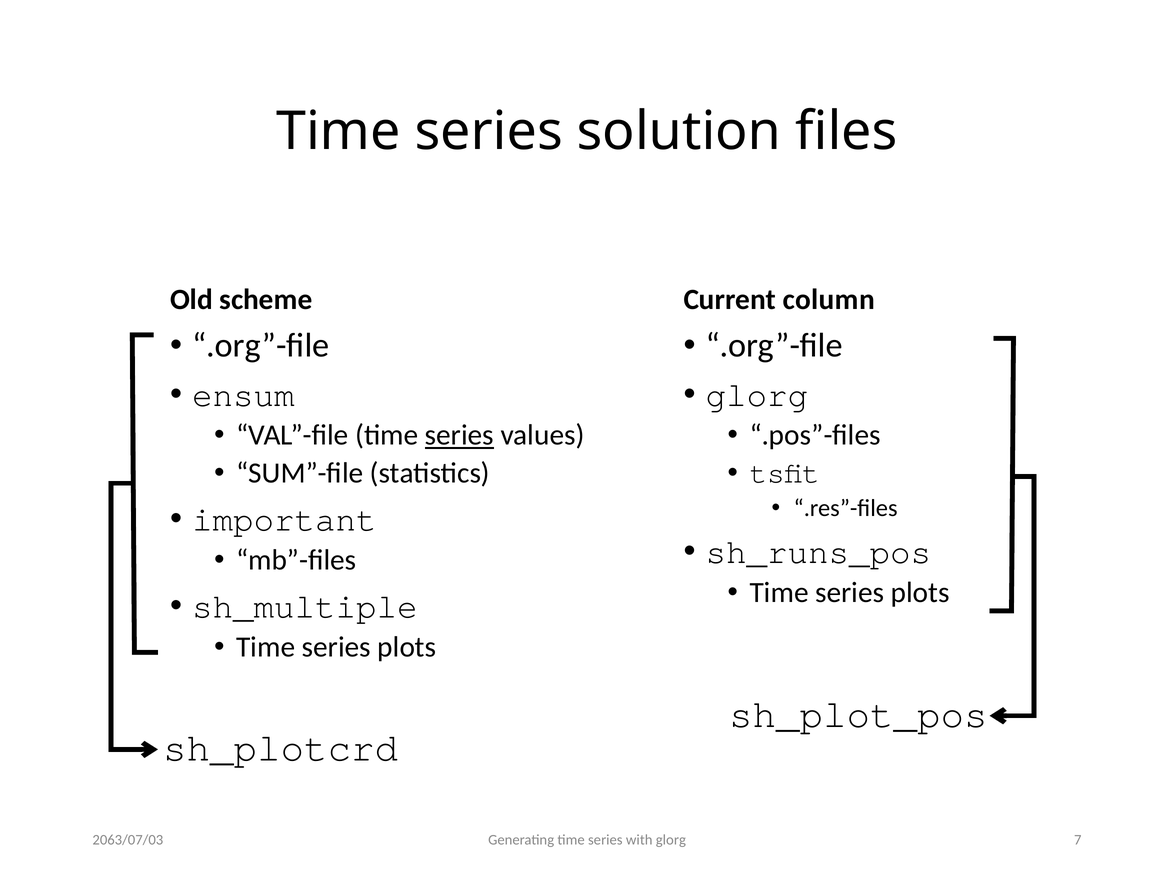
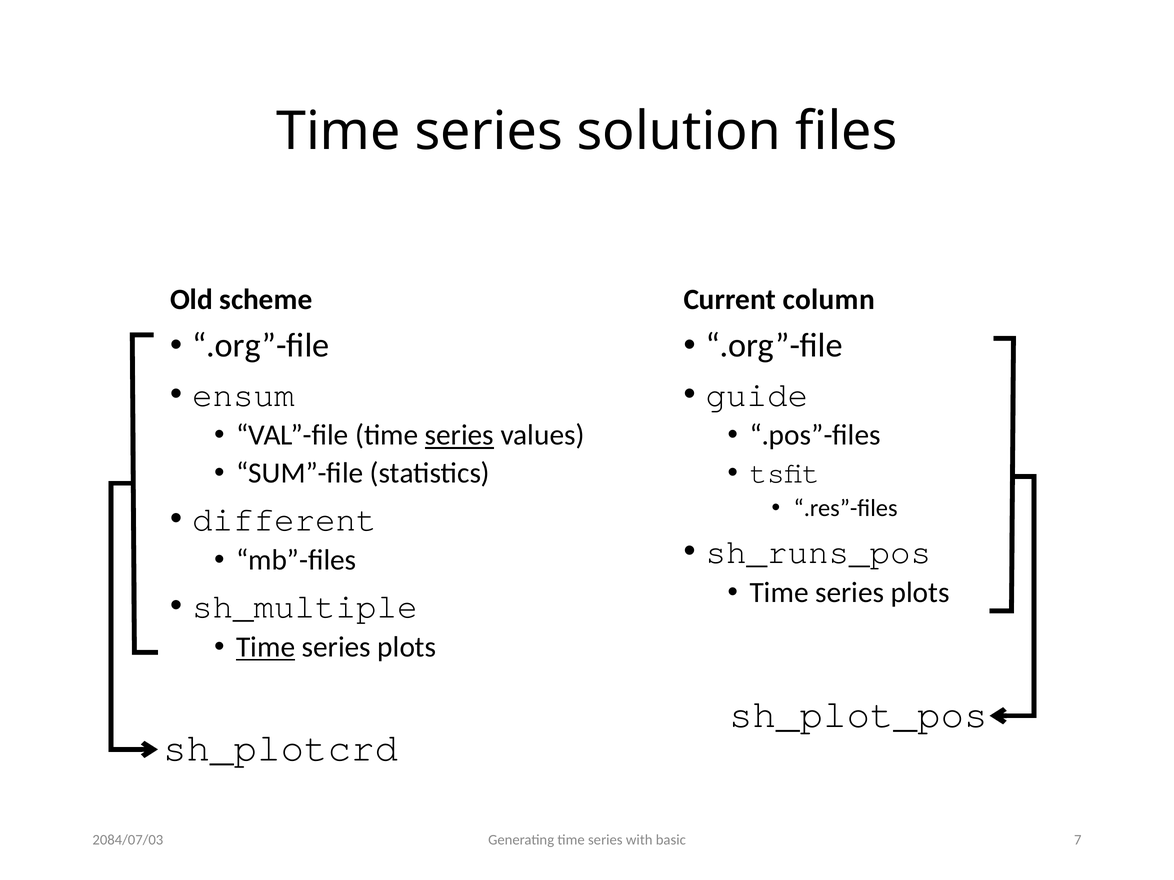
glorg: glorg -> guide (757, 395)
important: important -> different (285, 520)
Time underline: none -> present (266, 647)
with glorg: glorg -> basic (671, 840)
2063/07/03: 2063/07/03 -> 2084/07/03 (128, 841)
